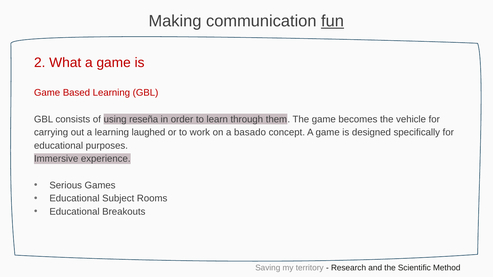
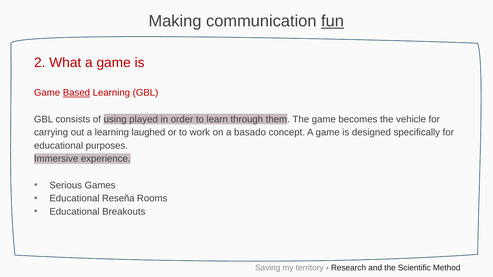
Based underline: none -> present (76, 93)
reseña: reseña -> played (144, 119)
Subject: Subject -> Reseña (118, 199)
